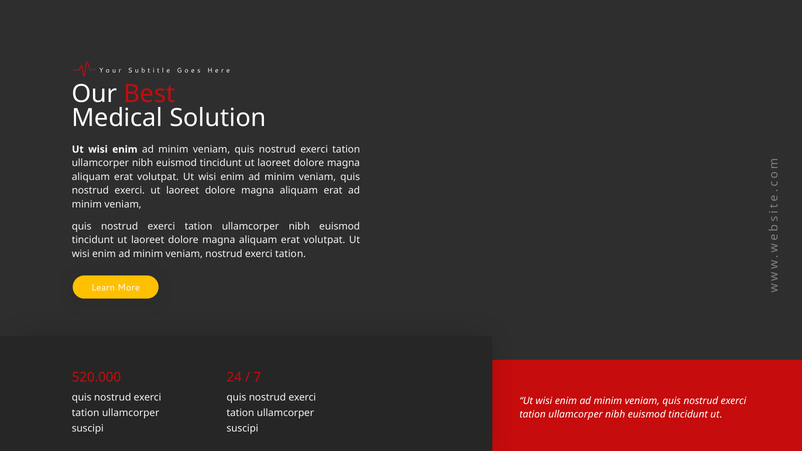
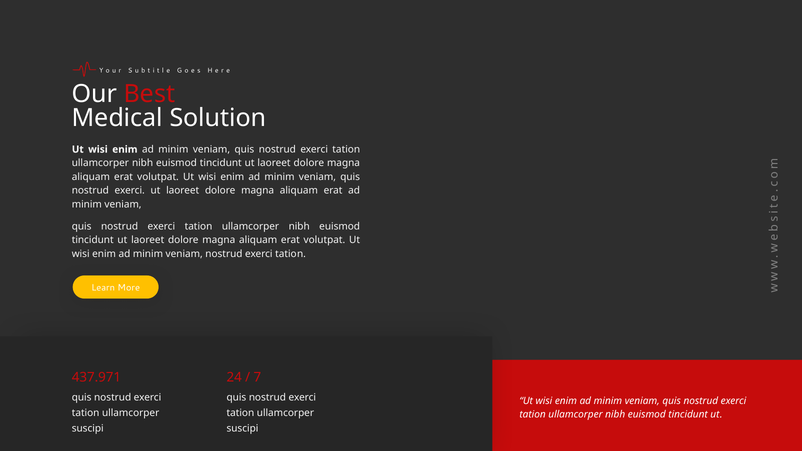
520.000: 520.000 -> 437.971 (96, 377)
